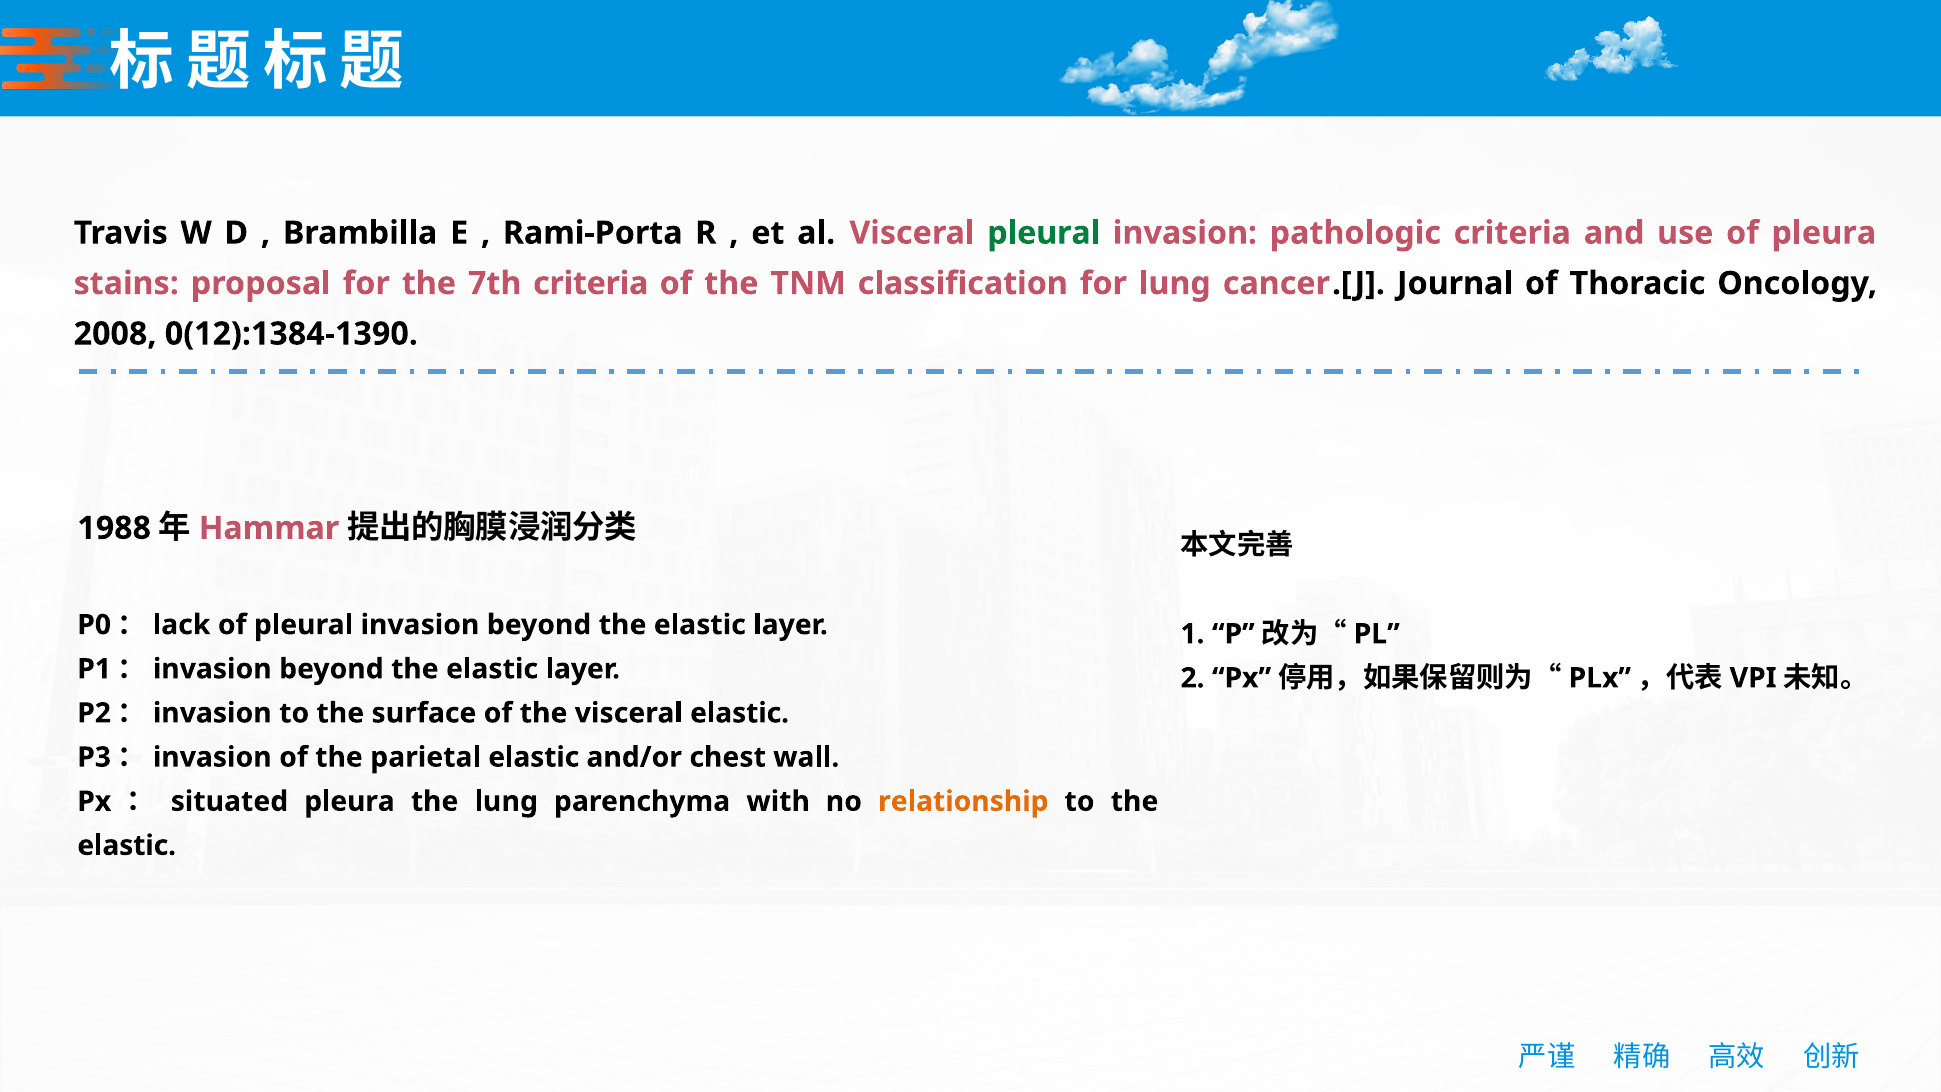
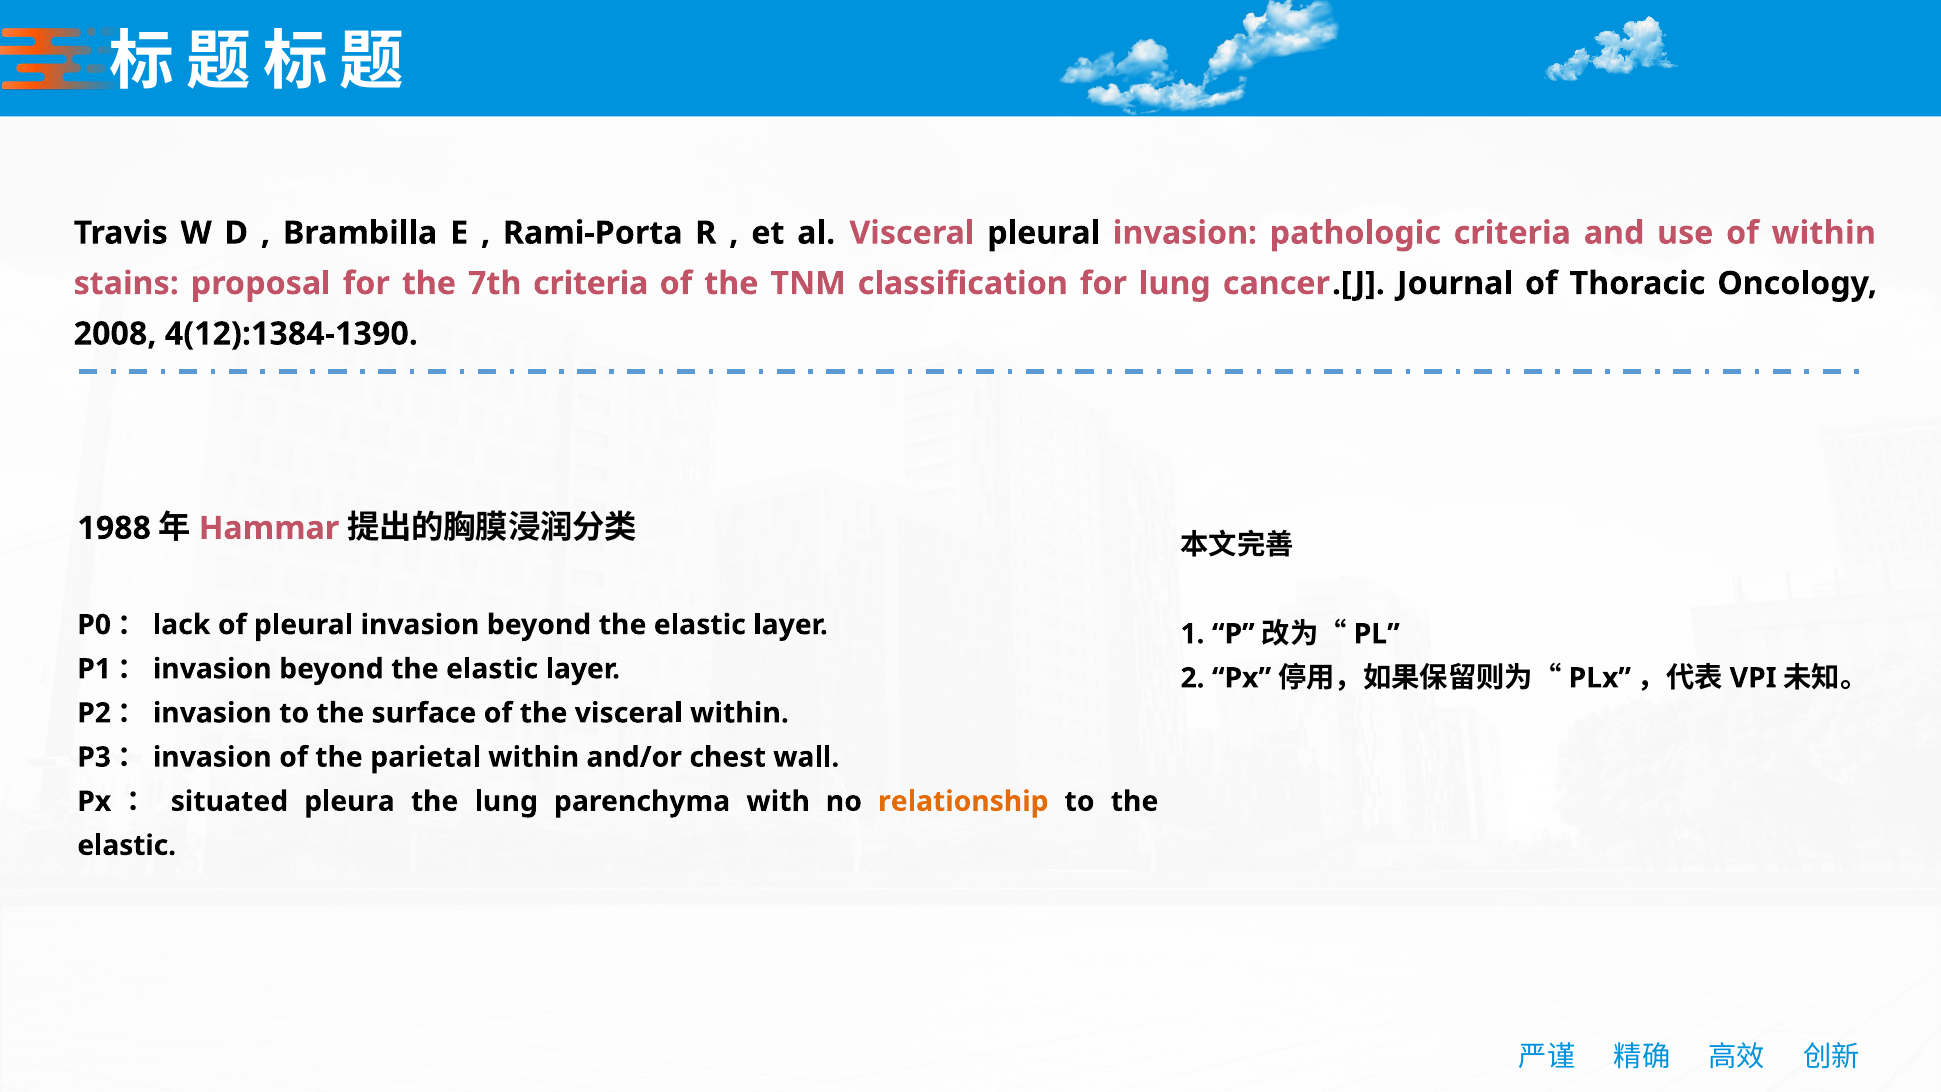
pleural colour: green -> black (1044, 233)
of pleura: pleura -> within (1824, 233)
0(12):1384-1390: 0(12):1384-1390 -> 4(12):1384-1390 (291, 334)
visceral elastic: elastic -> within (739, 713)
parietal elastic: elastic -> within (534, 757)
